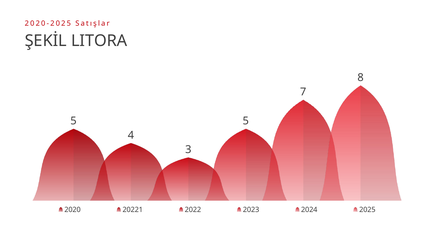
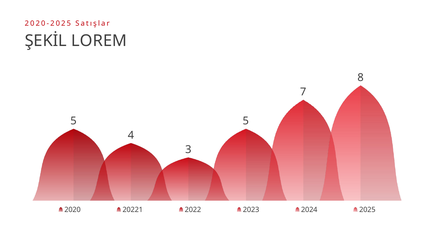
LITORA: LITORA -> LOREM (99, 41)
